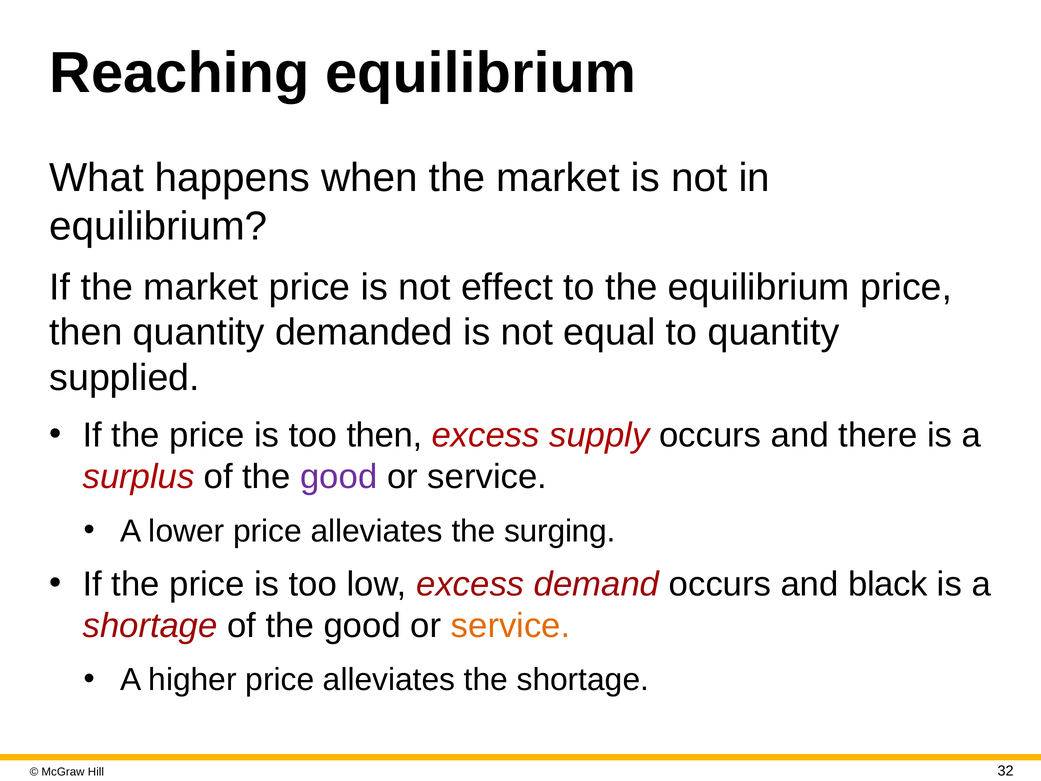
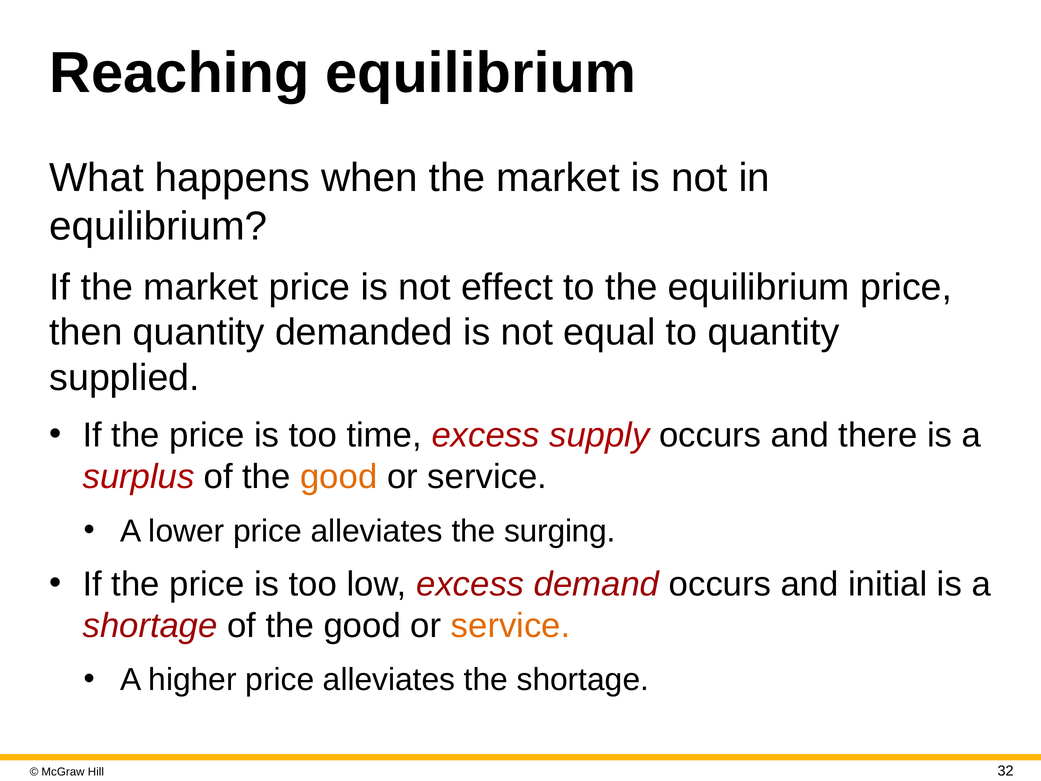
too then: then -> time (384, 435)
good colour: purple -> orange (339, 477)
black: black -> initial (888, 584)
